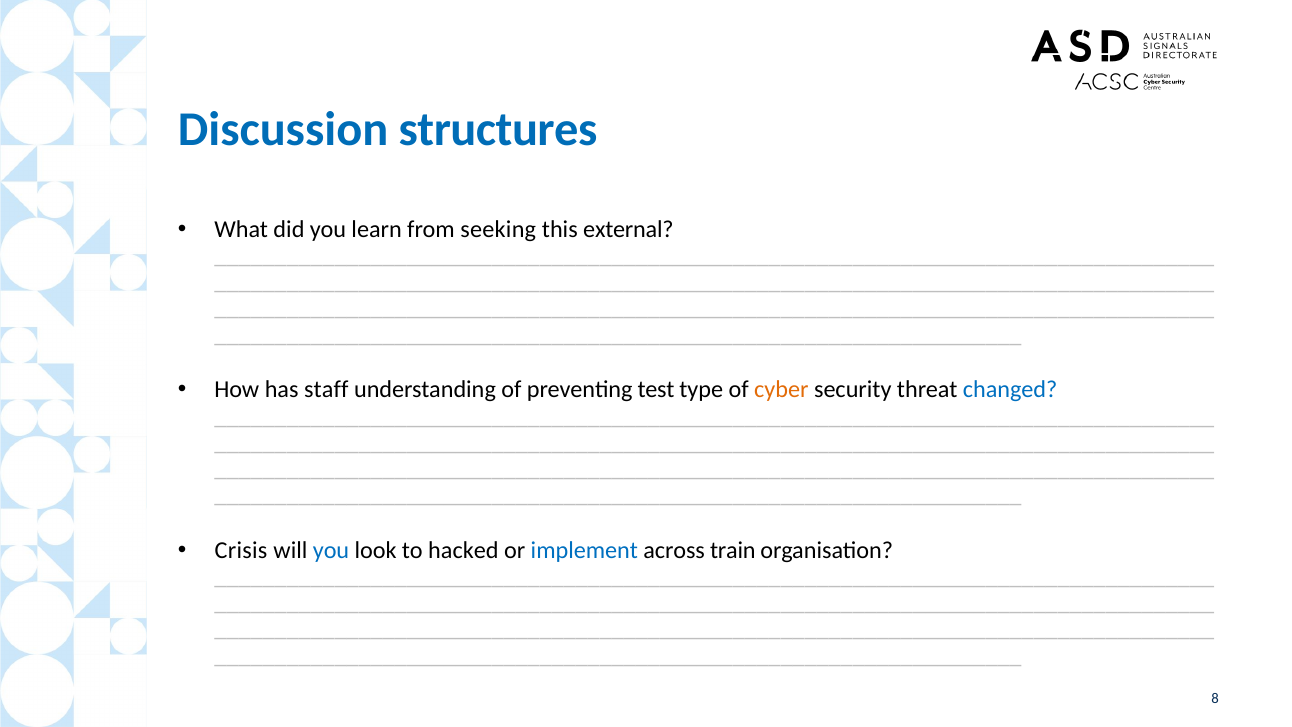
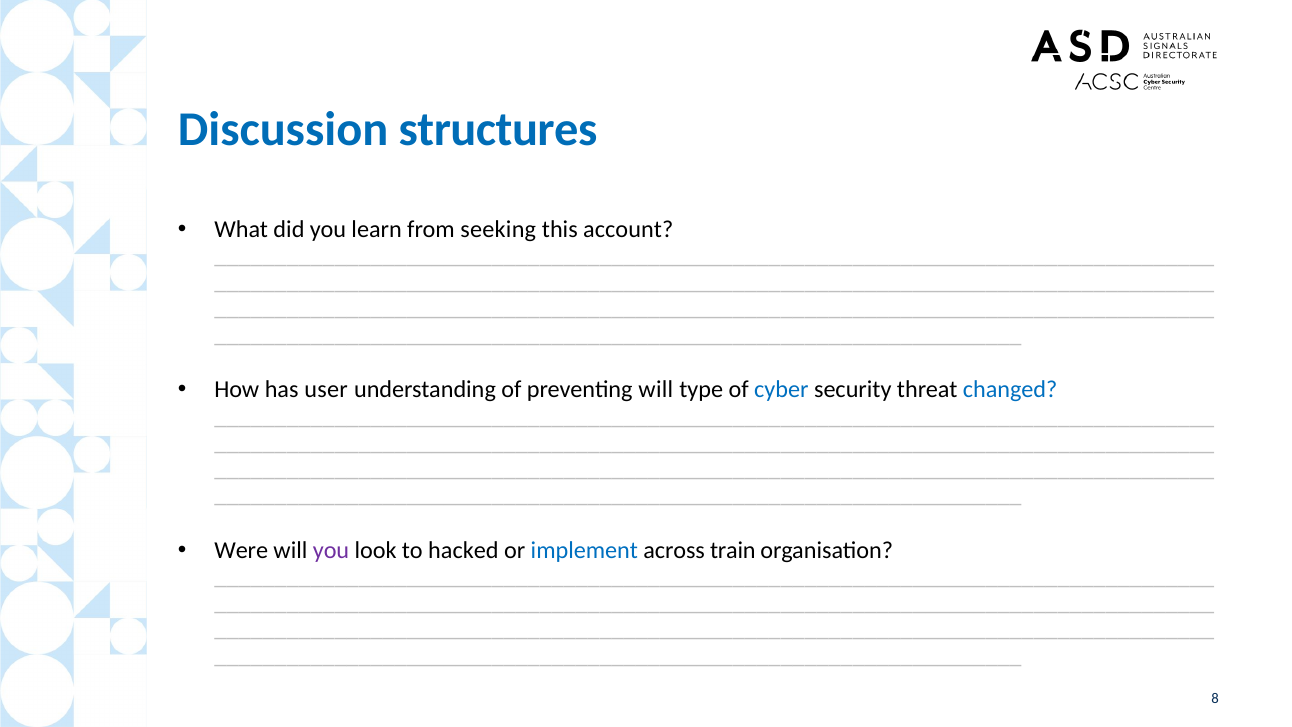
external: external -> account (628, 229)
staff: staff -> user (326, 390)
preventing test: test -> will (656, 390)
cyber colour: orange -> blue (781, 390)
Crisis: Crisis -> Were (241, 550)
you colour: blue -> purple (331, 550)
